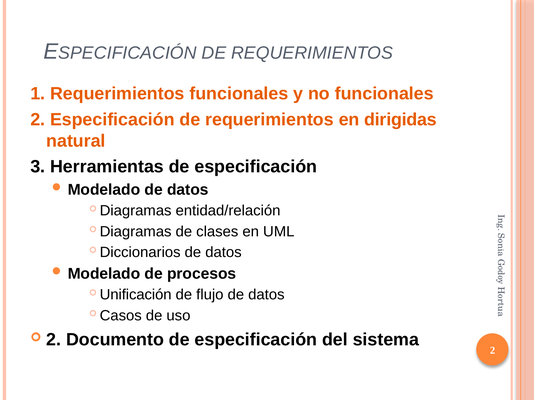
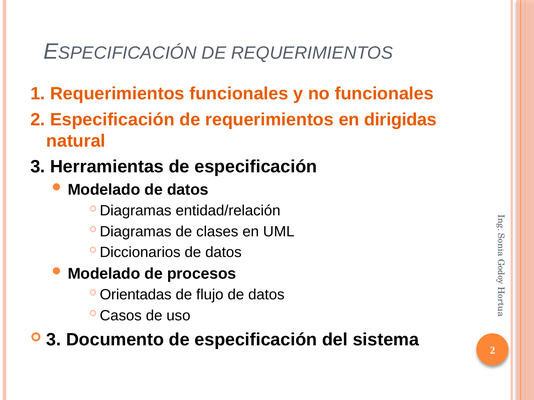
Unificación: Unificación -> Orientadas (136, 295)
2: 2 -> 3 (54, 340)
